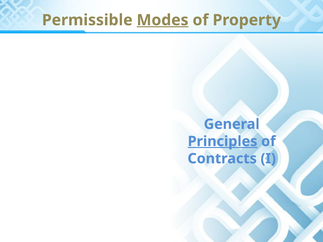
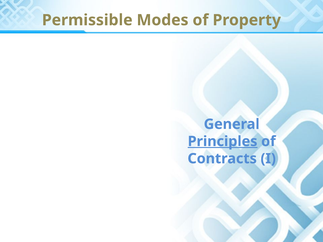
Modes underline: present -> none (163, 20)
